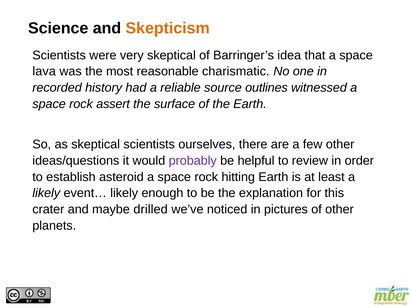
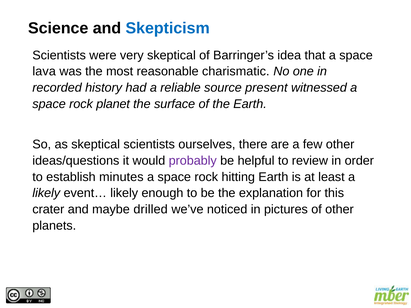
Skepticism colour: orange -> blue (168, 28)
outlines: outlines -> present (266, 88)
assert: assert -> planet (113, 104)
asteroid: asteroid -> minutes (121, 177)
